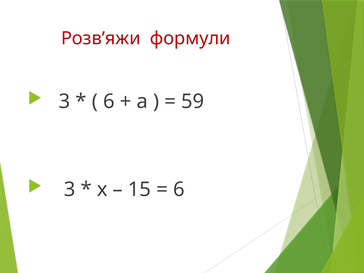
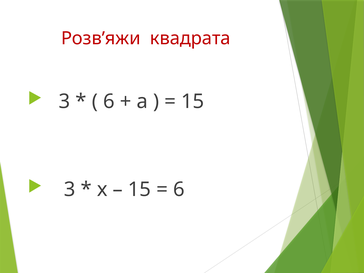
формули: формули -> квадрата (190, 38)
59: 59 -> 15 (193, 101)
